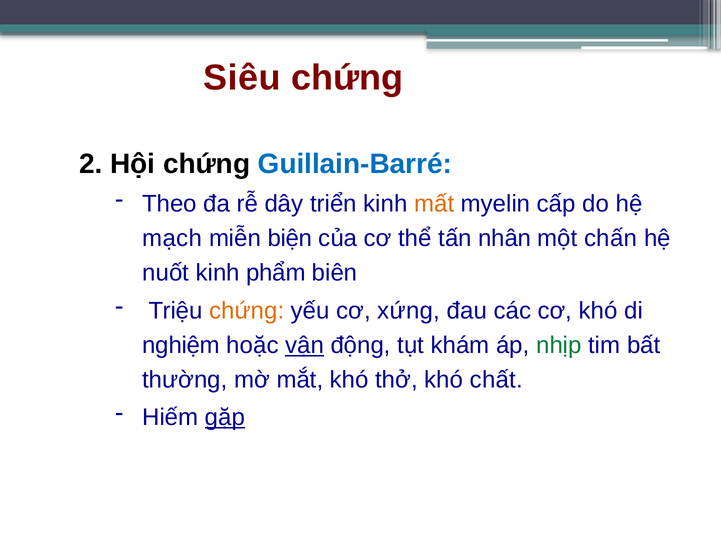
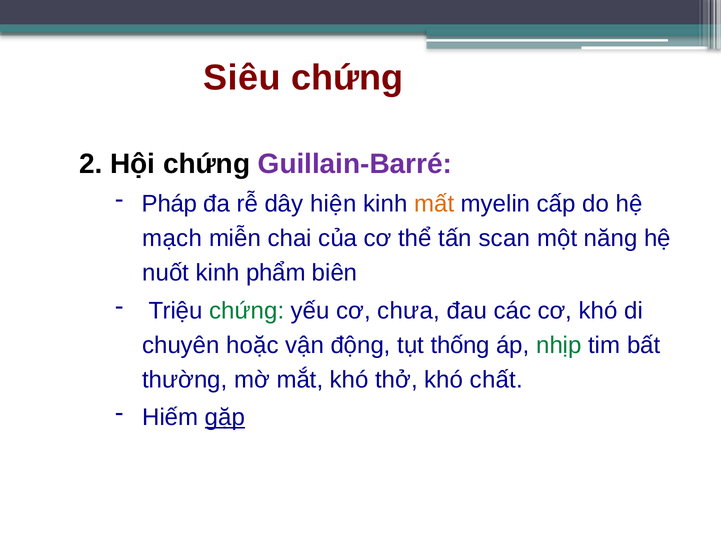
Guillain-Barré colour: blue -> purple (355, 164)
Theo: Theo -> Pháp (170, 204)
triển: triển -> hiện (333, 204)
biện: biện -> chai (290, 238)
nhân: nhân -> scan (504, 238)
chấn: chấn -> năng (611, 238)
chứng colour: orange -> green (247, 310)
xứng: xứng -> chưa (409, 310)
nghiệm: nghiệm -> chuyên (181, 345)
vận underline: present -> none (304, 345)
khám: khám -> thống (460, 345)
